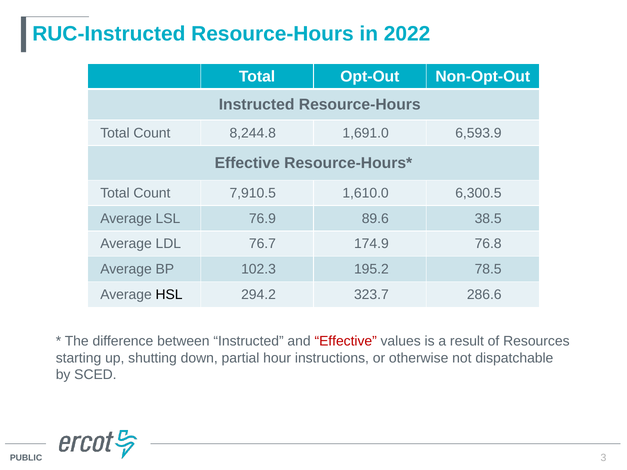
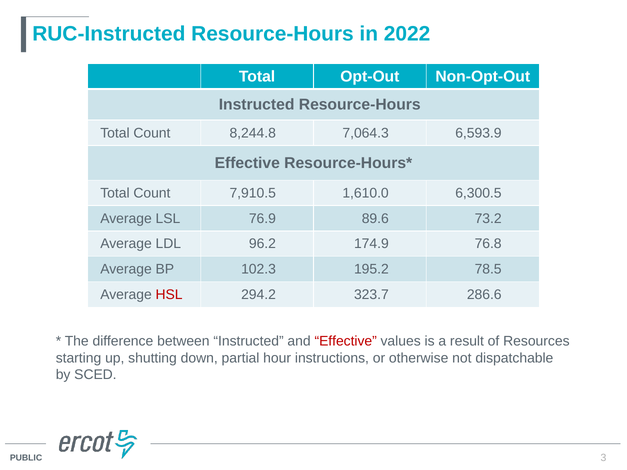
1,691.0: 1,691.0 -> 7,064.3 (366, 133)
38.5: 38.5 -> 73.2 (488, 219)
76.7: 76.7 -> 96.2 (262, 244)
HSL colour: black -> red (169, 295)
